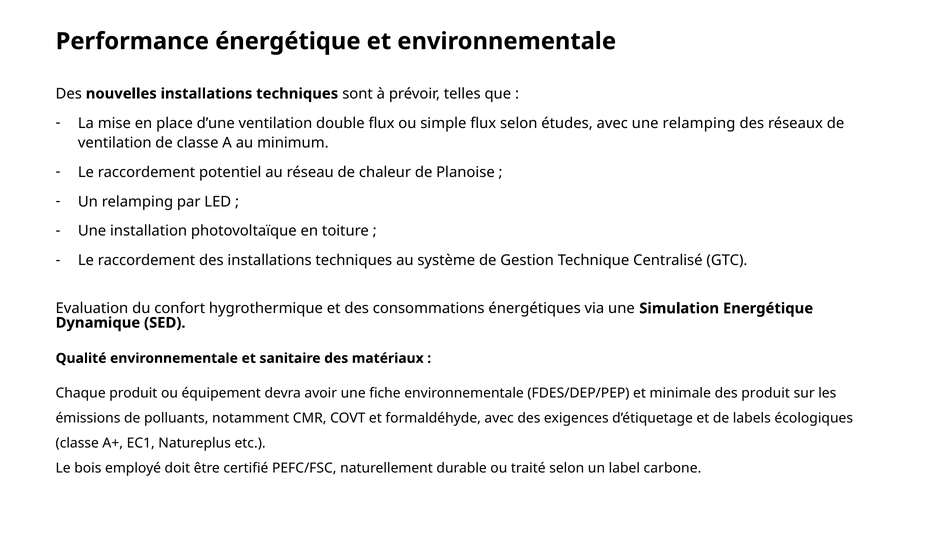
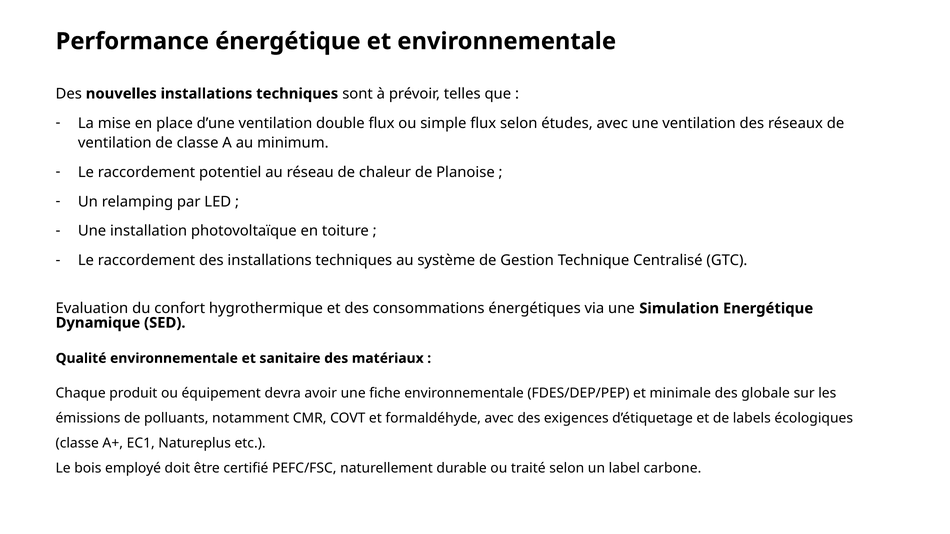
une relamping: relamping -> ventilation (699, 123)
des produit: produit -> globale (766, 394)
